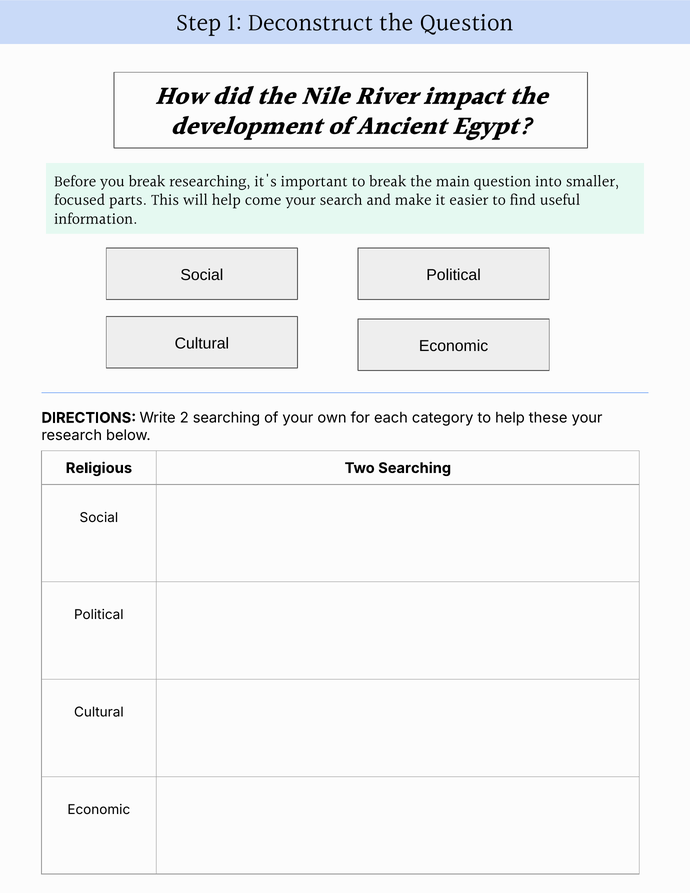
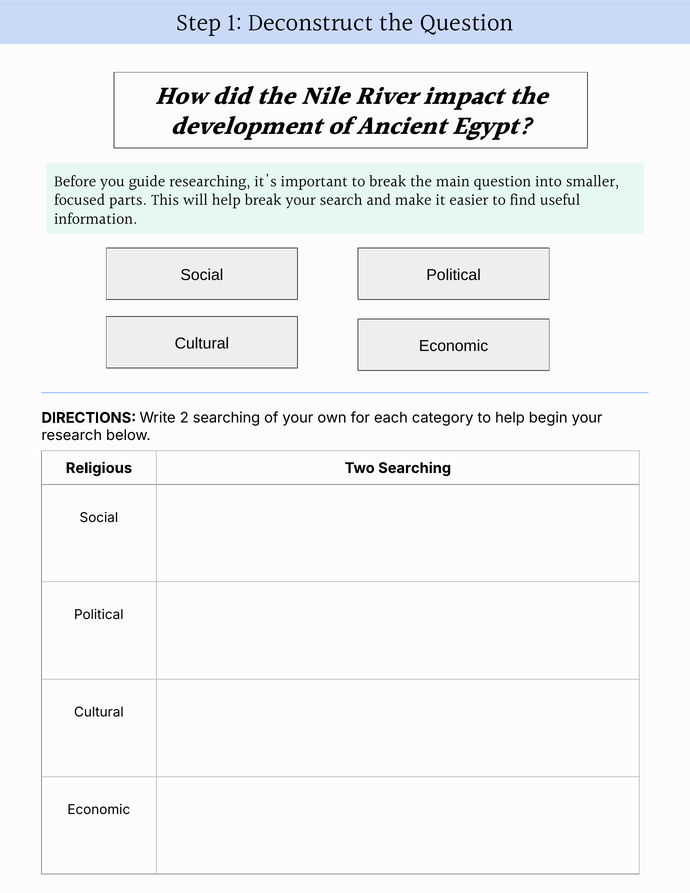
you break: break -> guide (147, 182)
help come: come -> break (263, 201)
these: these -> begin (548, 418)
